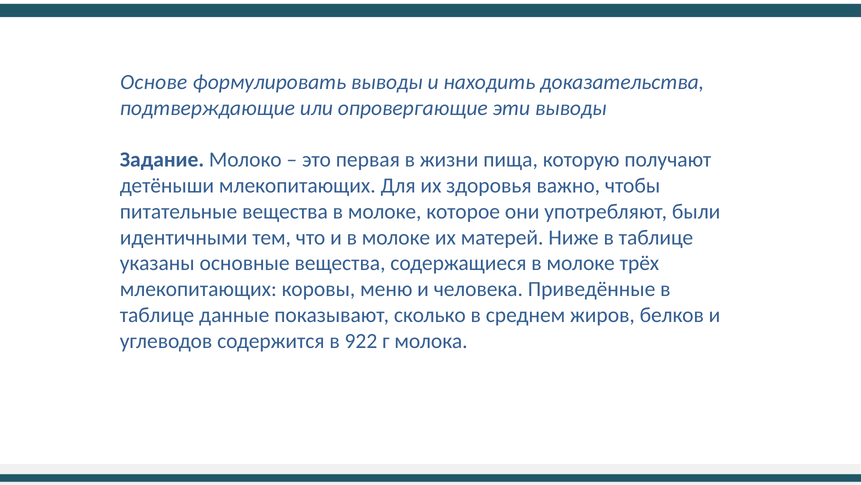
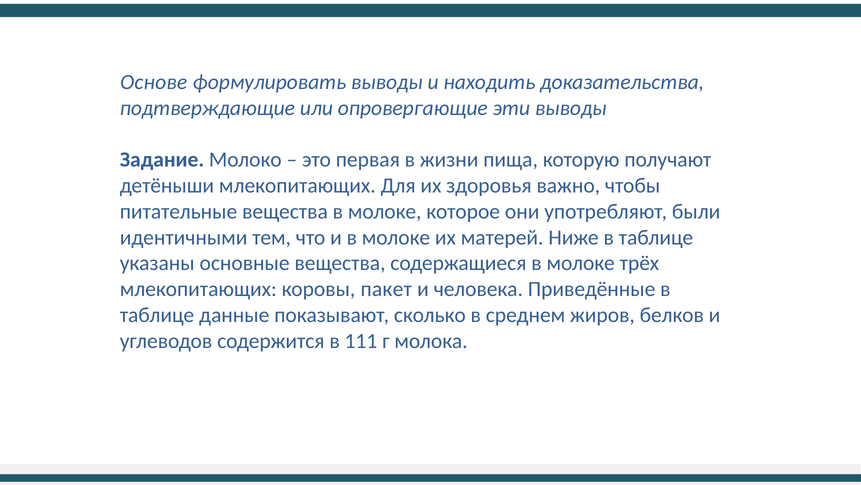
меню: меню -> пакет (386, 289)
922: 922 -> 111 (361, 340)
